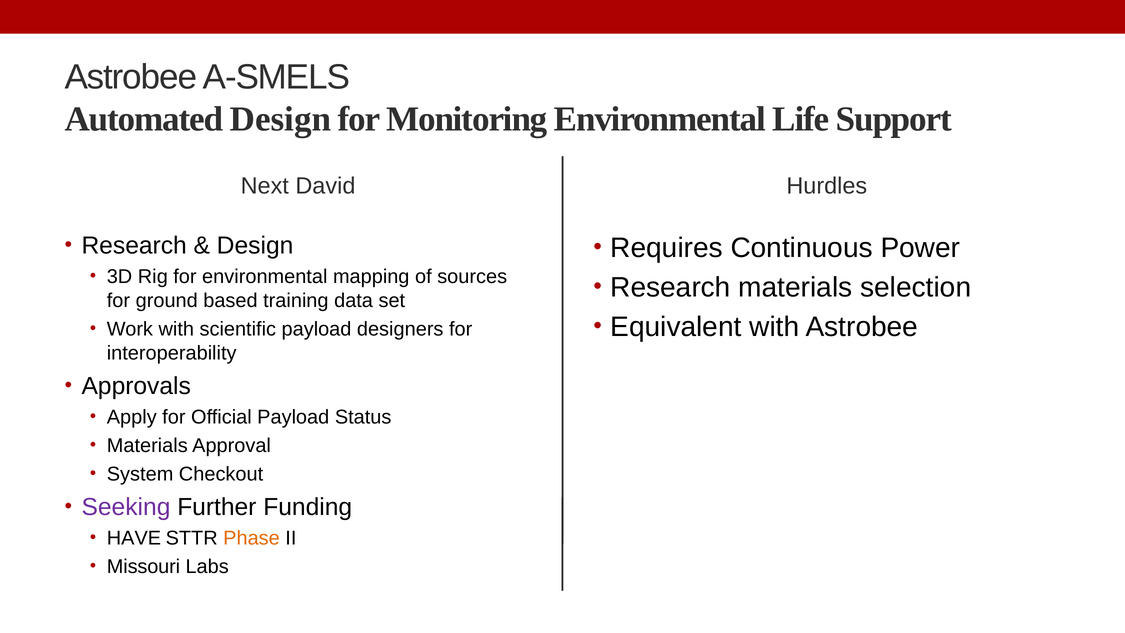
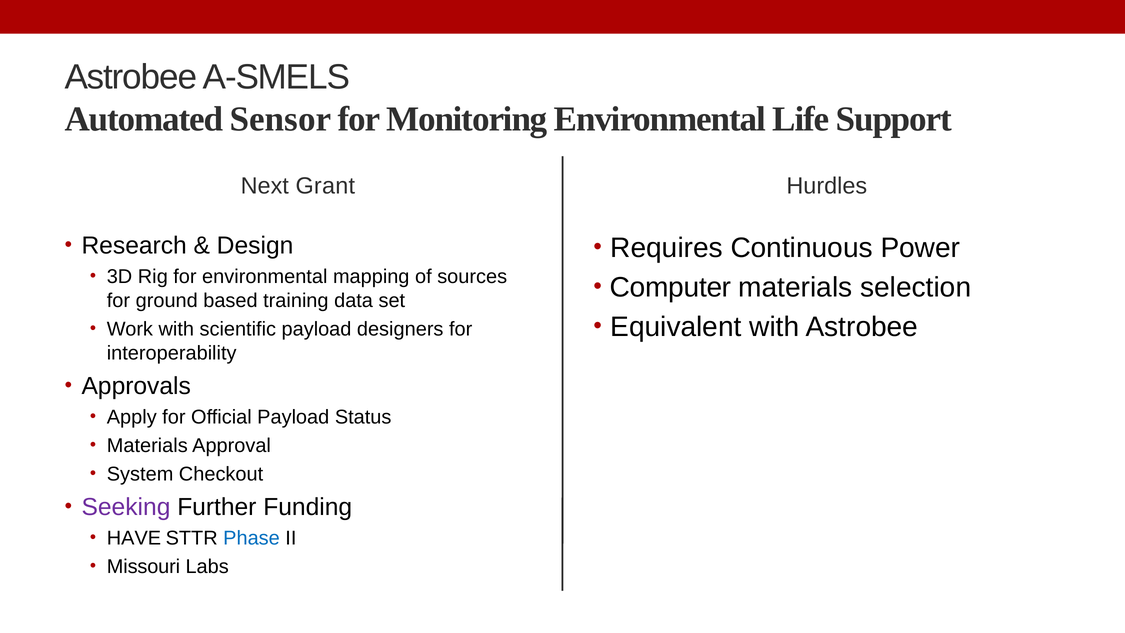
Automated Design: Design -> Sensor (280, 119)
David: David -> Grant (325, 186)
Research: Research -> Computer (671, 287)
Phase colour: orange -> blue (252, 538)
